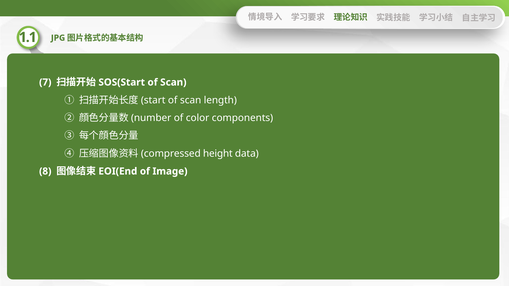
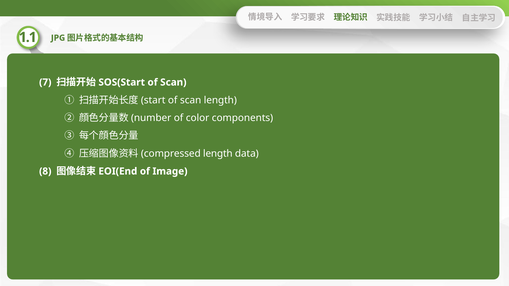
height: height -> length (218, 154)
